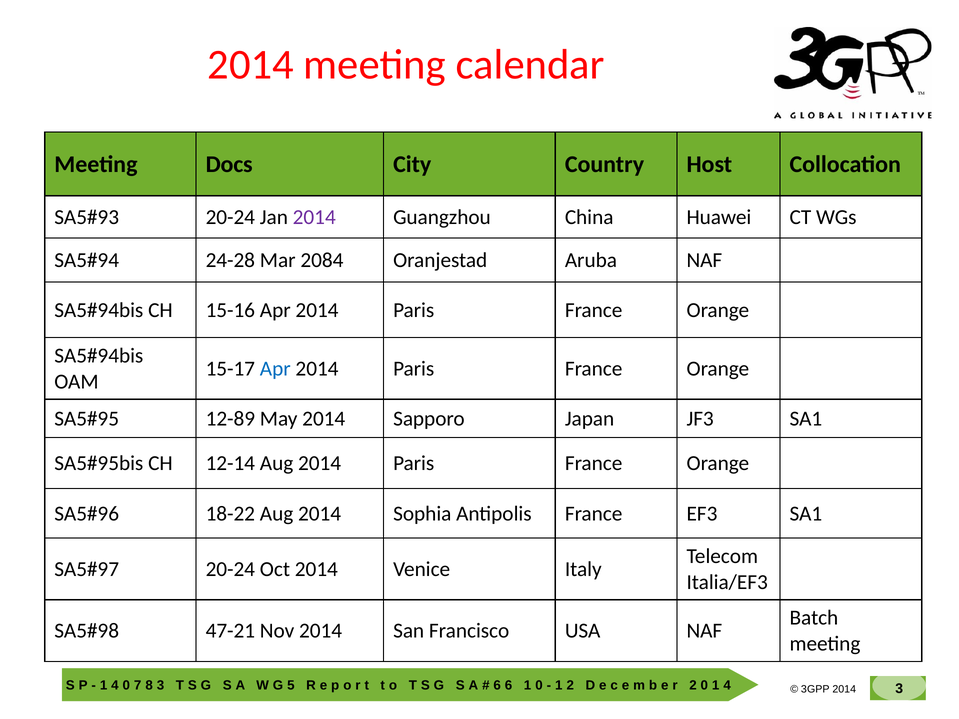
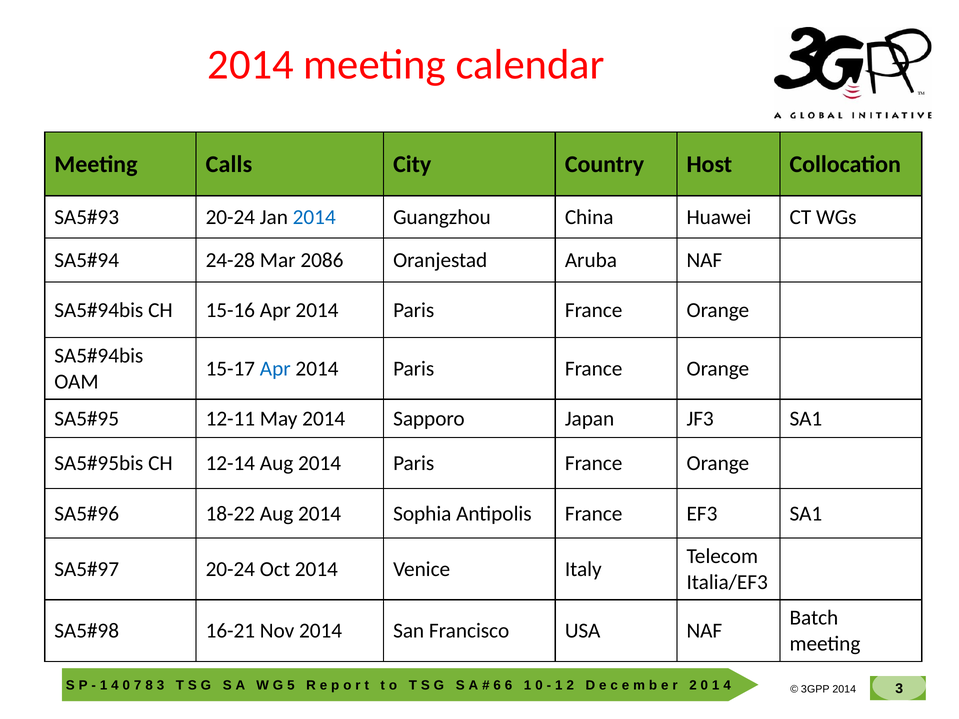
Docs: Docs -> Calls (229, 164)
2014 colour: purple -> blue (314, 217)
2084: 2084 -> 2086 (322, 260)
12-89: 12-89 -> 12-11 (230, 419)
47-21: 47-21 -> 16-21 (230, 631)
